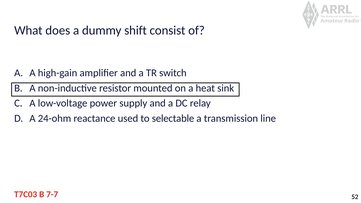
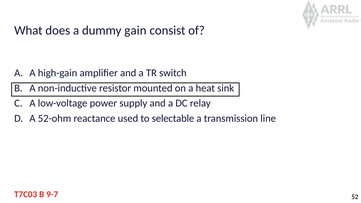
shift: shift -> gain (135, 30)
24-ohm: 24-ohm -> 52-ohm (55, 118)
7-7: 7-7 -> 9-7 (52, 194)
